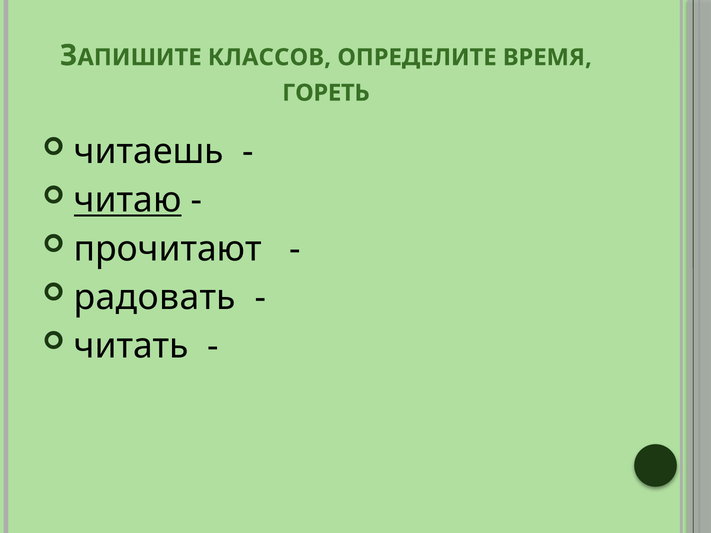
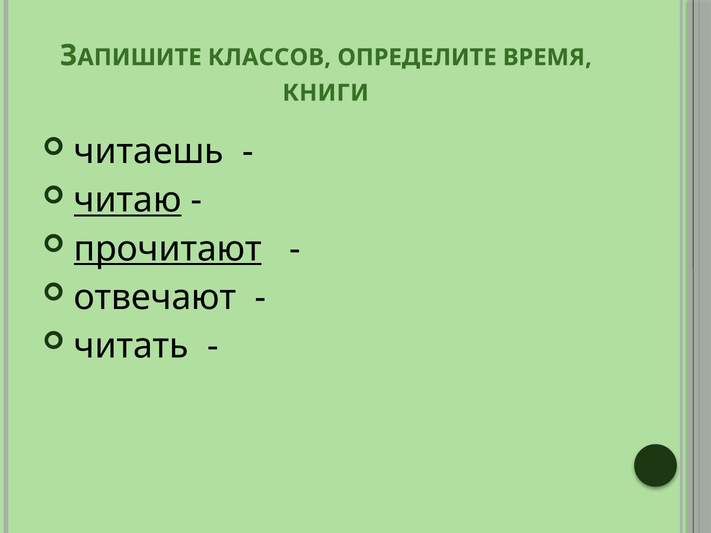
ГОРЕТЬ: ГОРЕТЬ -> КНИГИ (326, 93)
прочитают underline: none -> present (168, 249)
радовать: радовать -> отвечают (155, 297)
